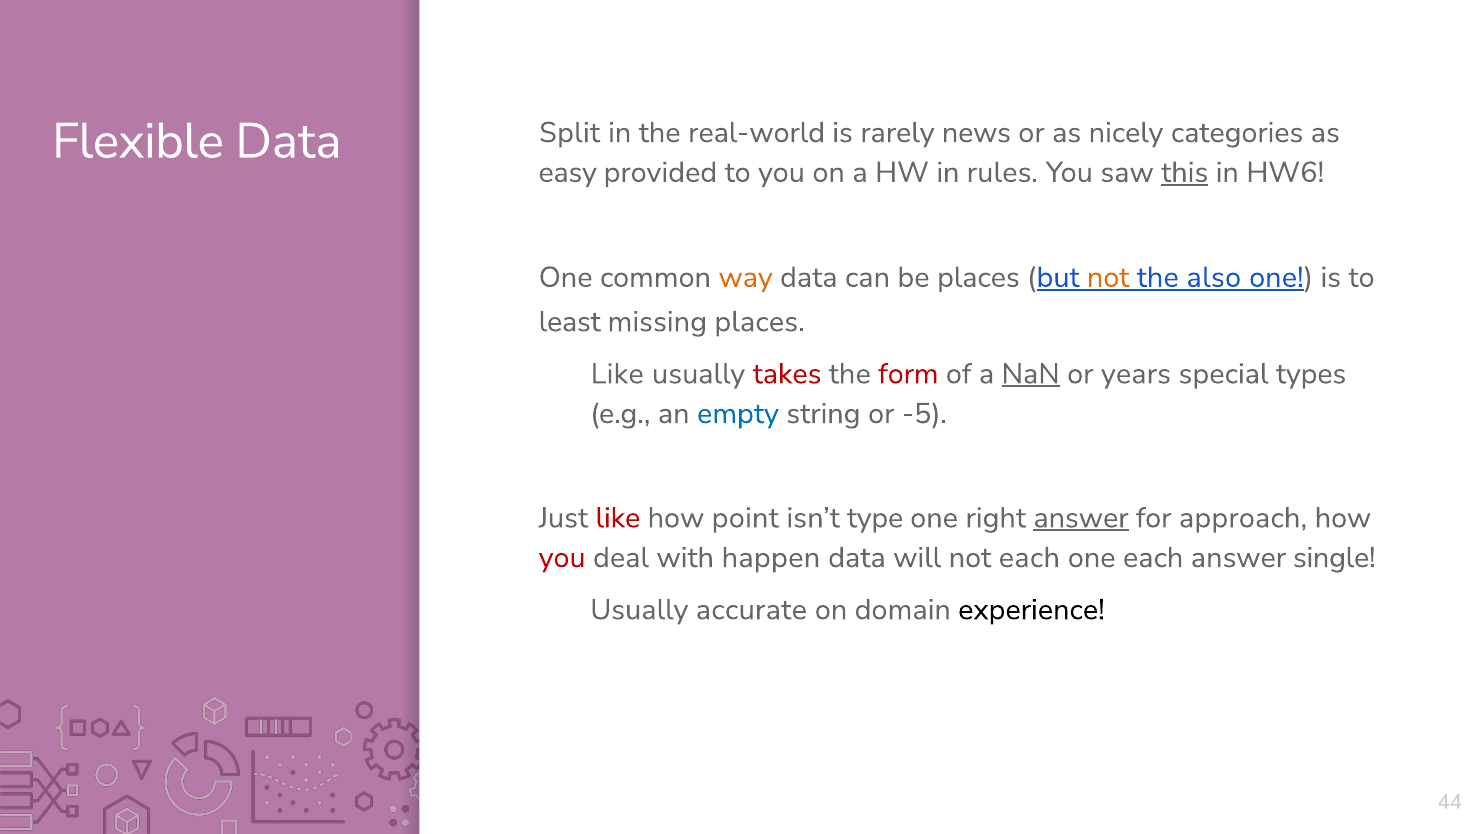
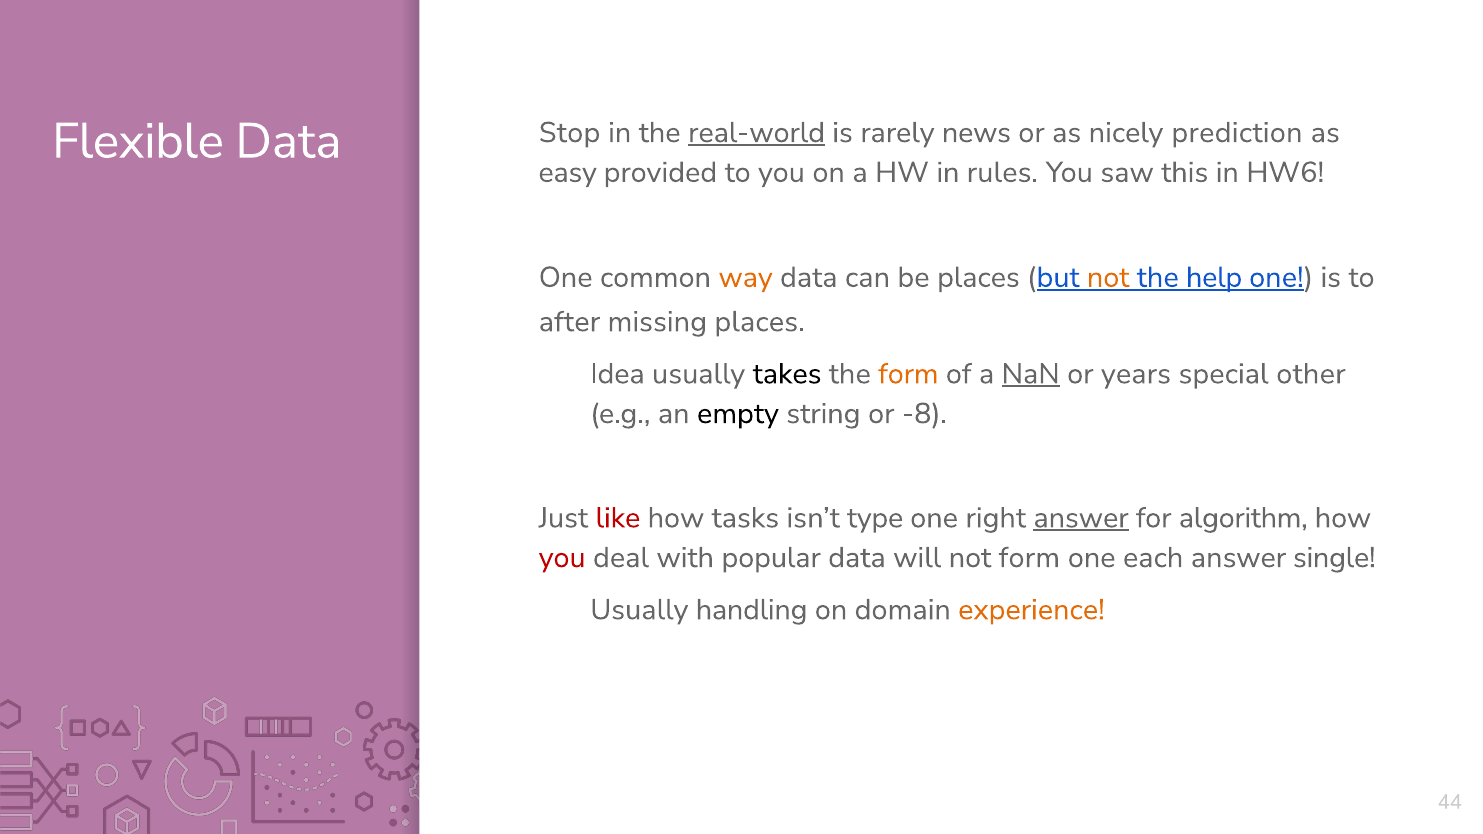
Split: Split -> Stop (570, 133)
real-world underline: none -> present (757, 133)
categories: categories -> prediction (1237, 133)
this underline: present -> none (1185, 172)
also: also -> help (1214, 277)
least: least -> after (569, 322)
Like: Like -> Idea (617, 374)
takes colour: red -> black (787, 374)
form colour: red -> orange (908, 374)
types: types -> other (1311, 374)
empty colour: blue -> black (738, 414)
-5: -5 -> -8 (925, 414)
point: point -> tasks (745, 518)
approach: approach -> algorithm (1243, 518)
happen: happen -> popular (771, 558)
not each: each -> form (1029, 558)
accurate: accurate -> handling (752, 610)
experience colour: black -> orange (1031, 610)
